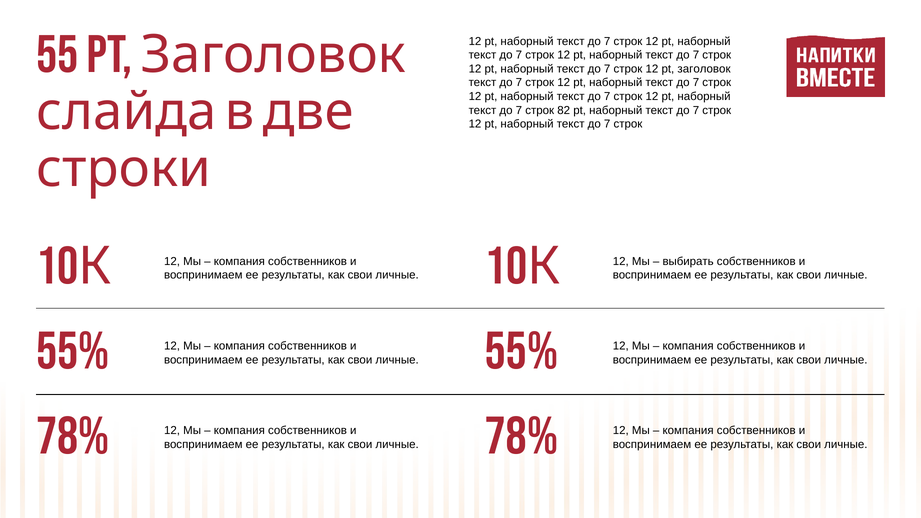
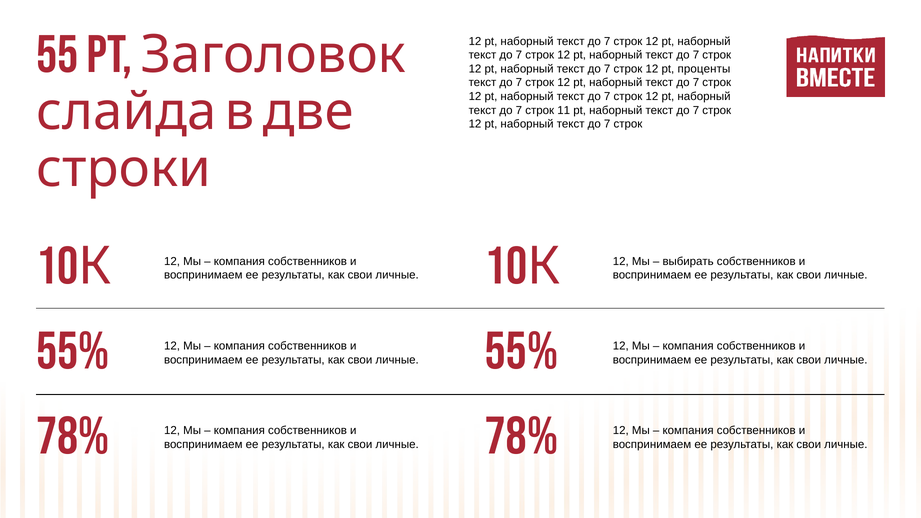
12 pt заголовок: заголовок -> проценты (704, 69)
82: 82 -> 11 (564, 110)
